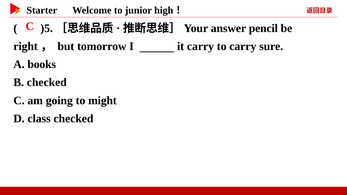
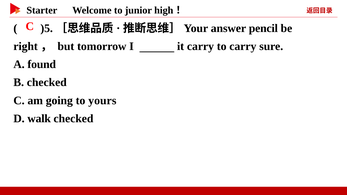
books: books -> found (42, 64)
might: might -> yours (102, 101)
class: class -> walk (39, 119)
